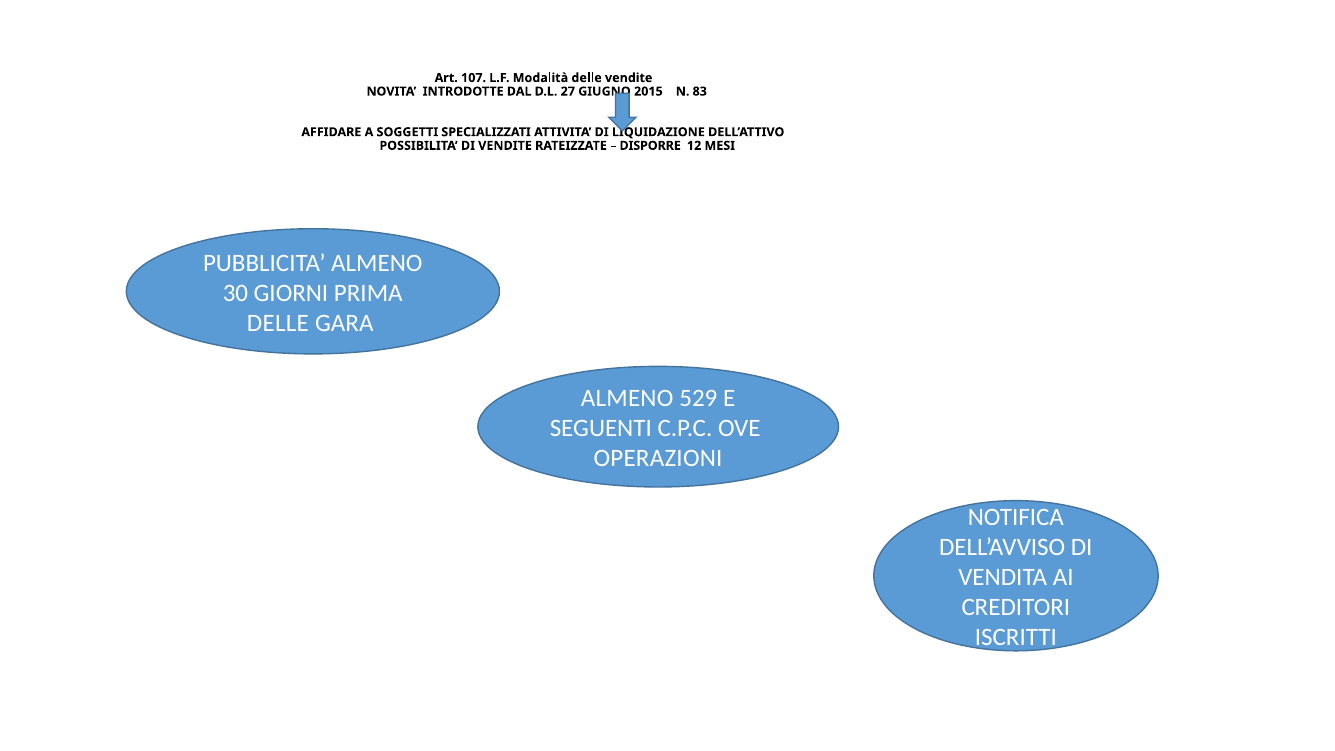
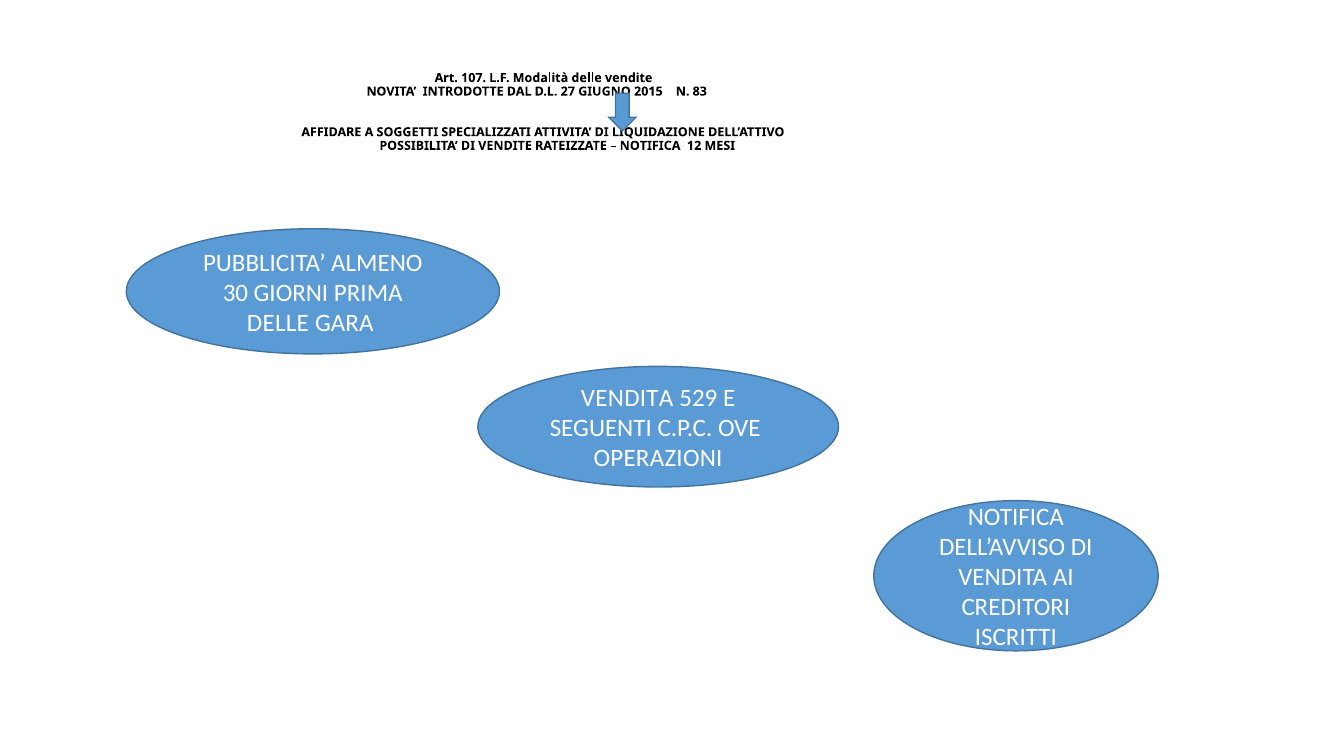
DISPORRE: DISPORRE -> NOTIFICA (650, 146)
ALMENO: ALMENO -> VENDITA (627, 398)
